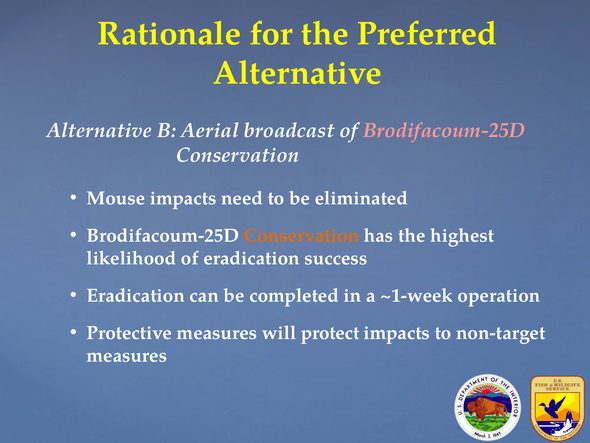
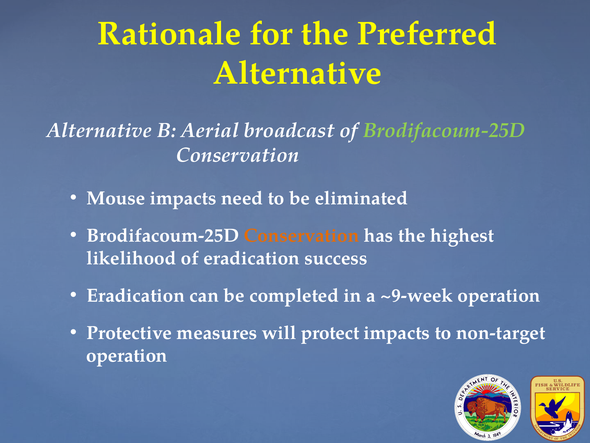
Brodifacoum-25D colour: pink -> light green (444, 130)
~1-week: ~1-week -> ~9-week (417, 295)
measures: measures -> operation (127, 355)
